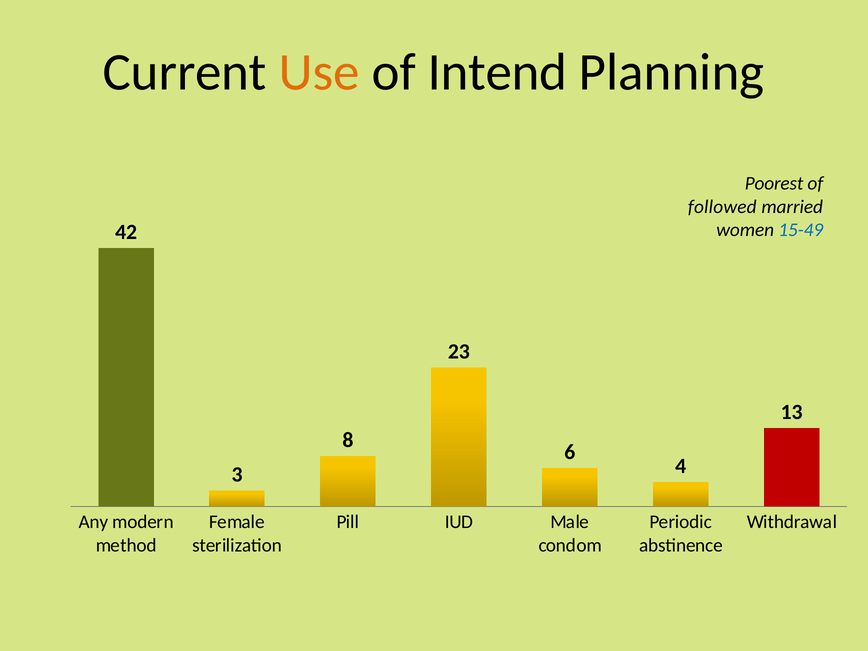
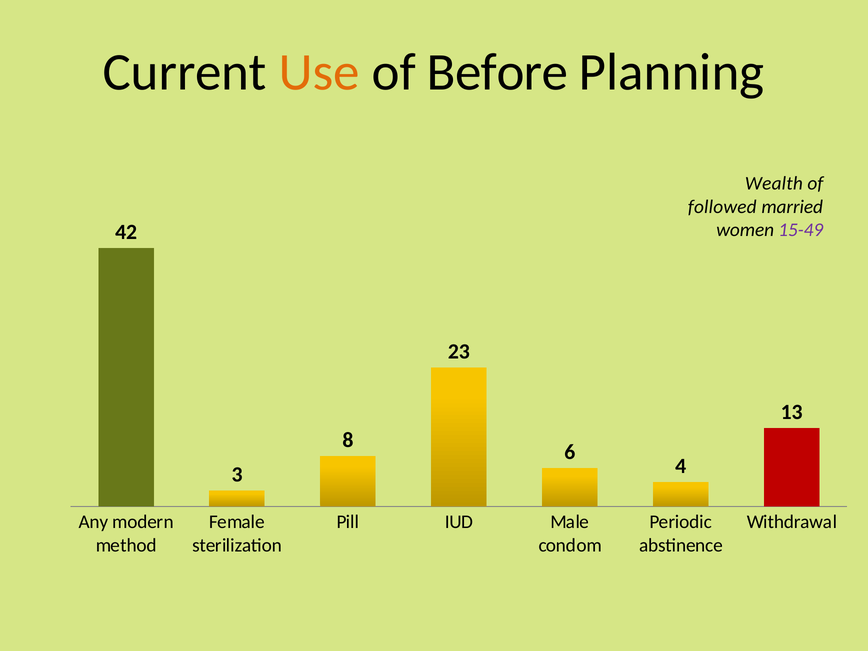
Intend: Intend -> Before (498, 72)
Poorest: Poorest -> Wealth (774, 184)
15-49 colour: blue -> purple (801, 230)
